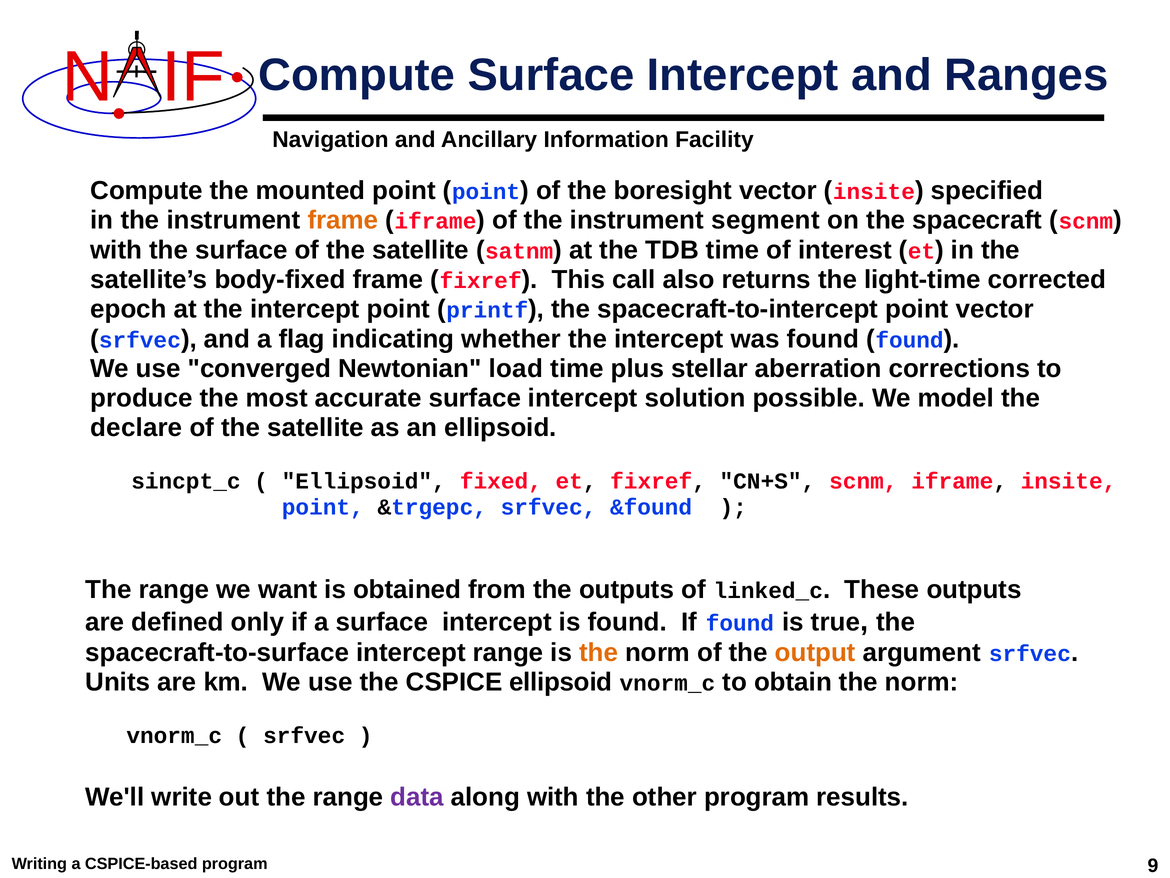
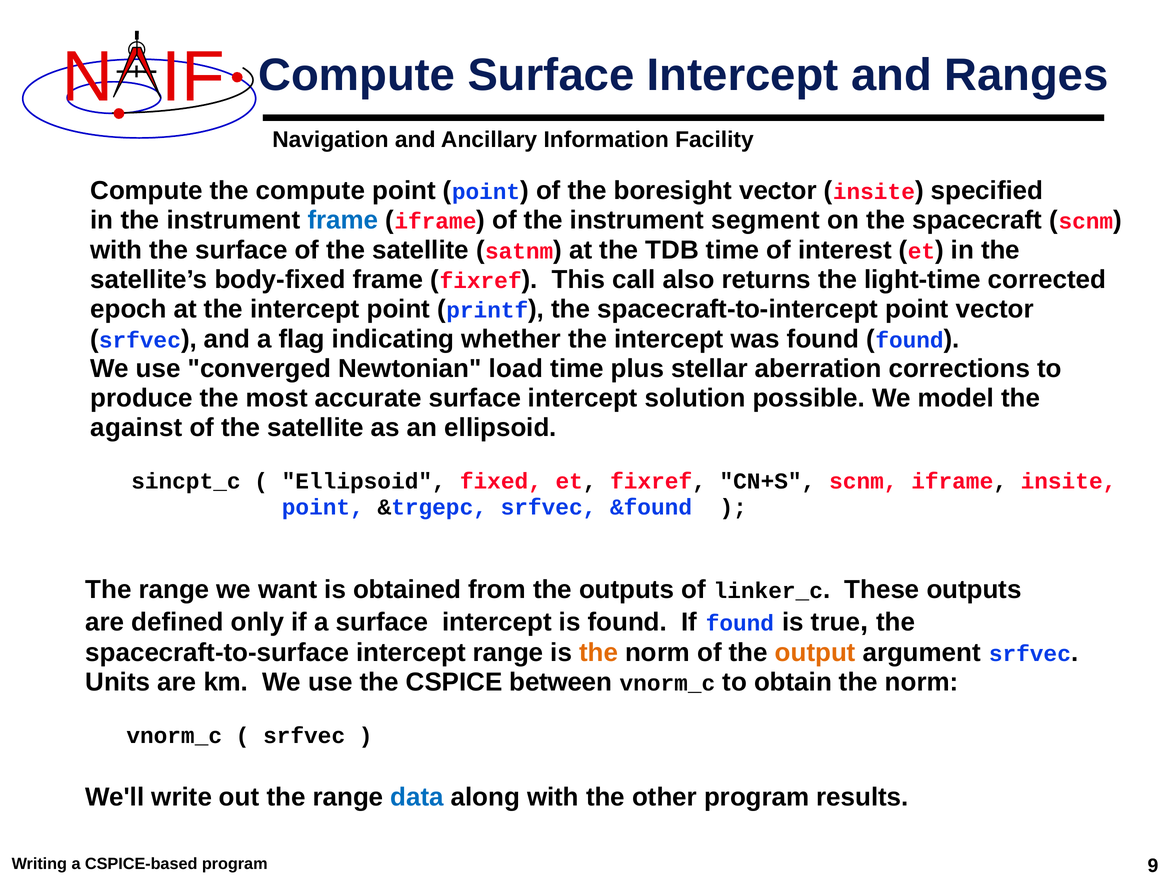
the mounted: mounted -> compute (310, 191)
frame colour: orange -> blue (343, 220)
declare: declare -> against (136, 428)
linked_c: linked_c -> linker_c (768, 590)
CSPICE ellipsoid: ellipsoid -> between (561, 682)
data colour: purple -> blue (417, 797)
